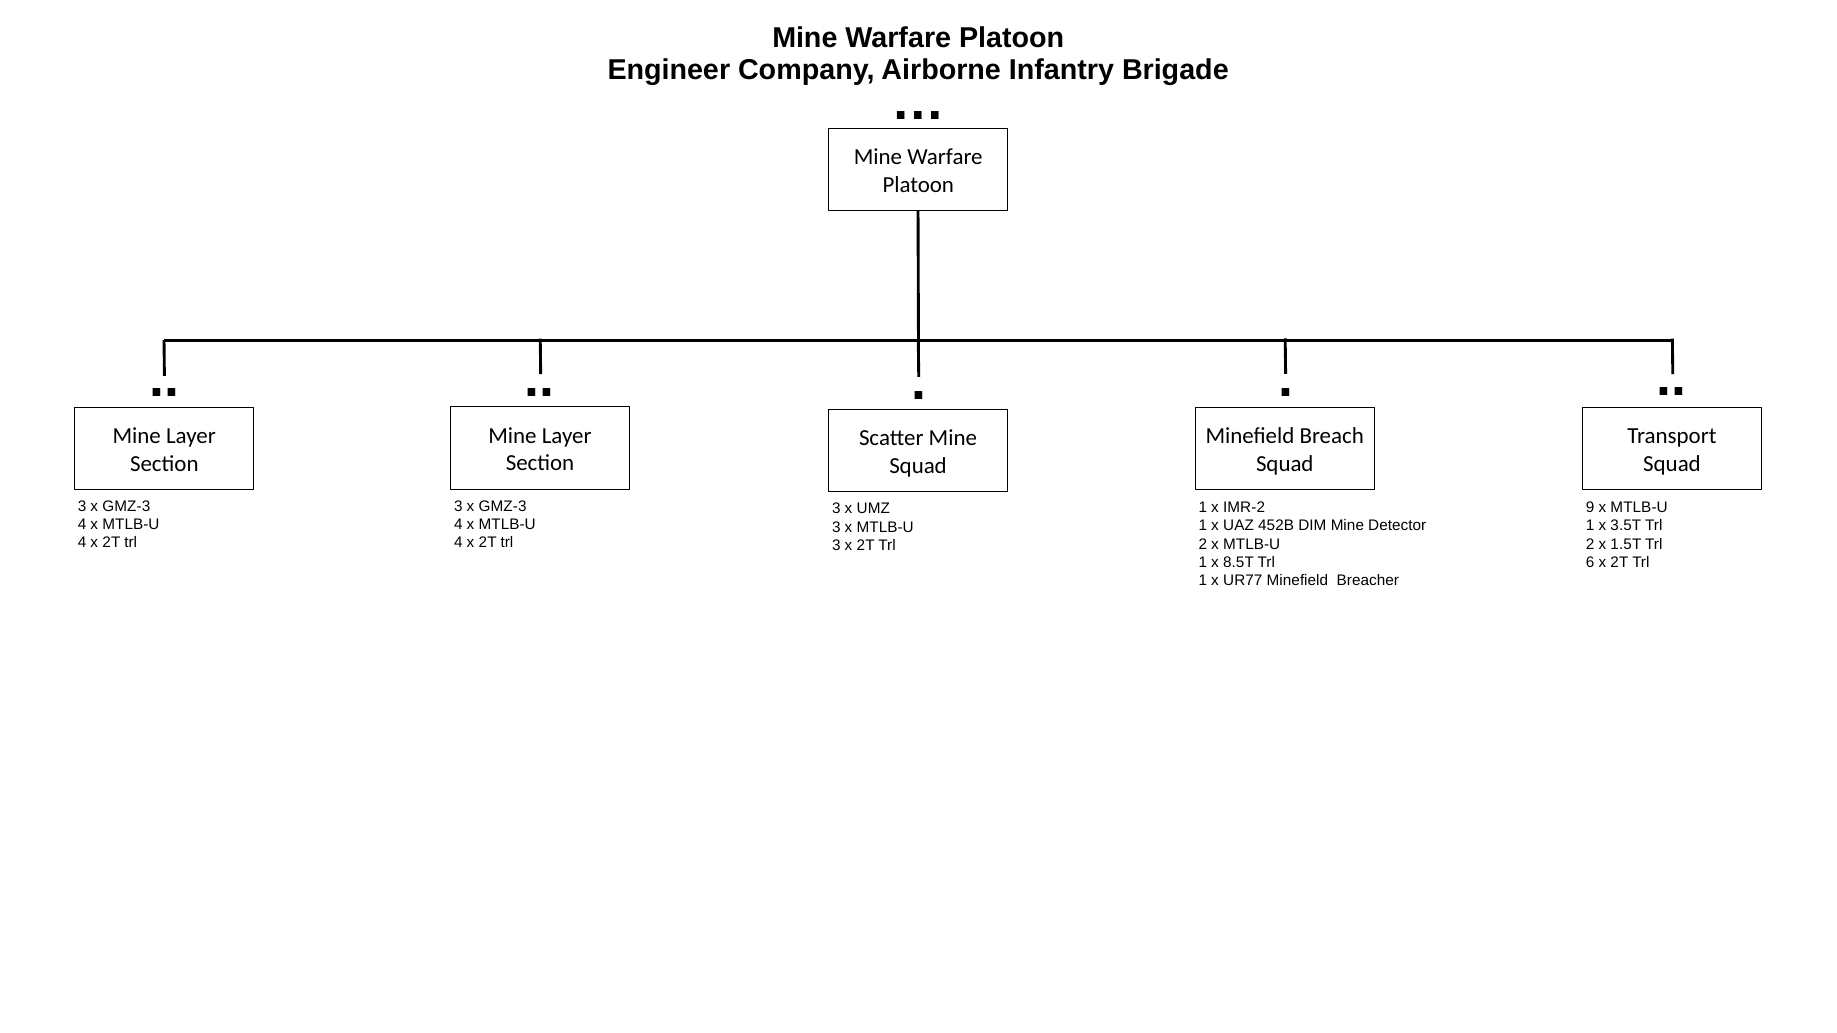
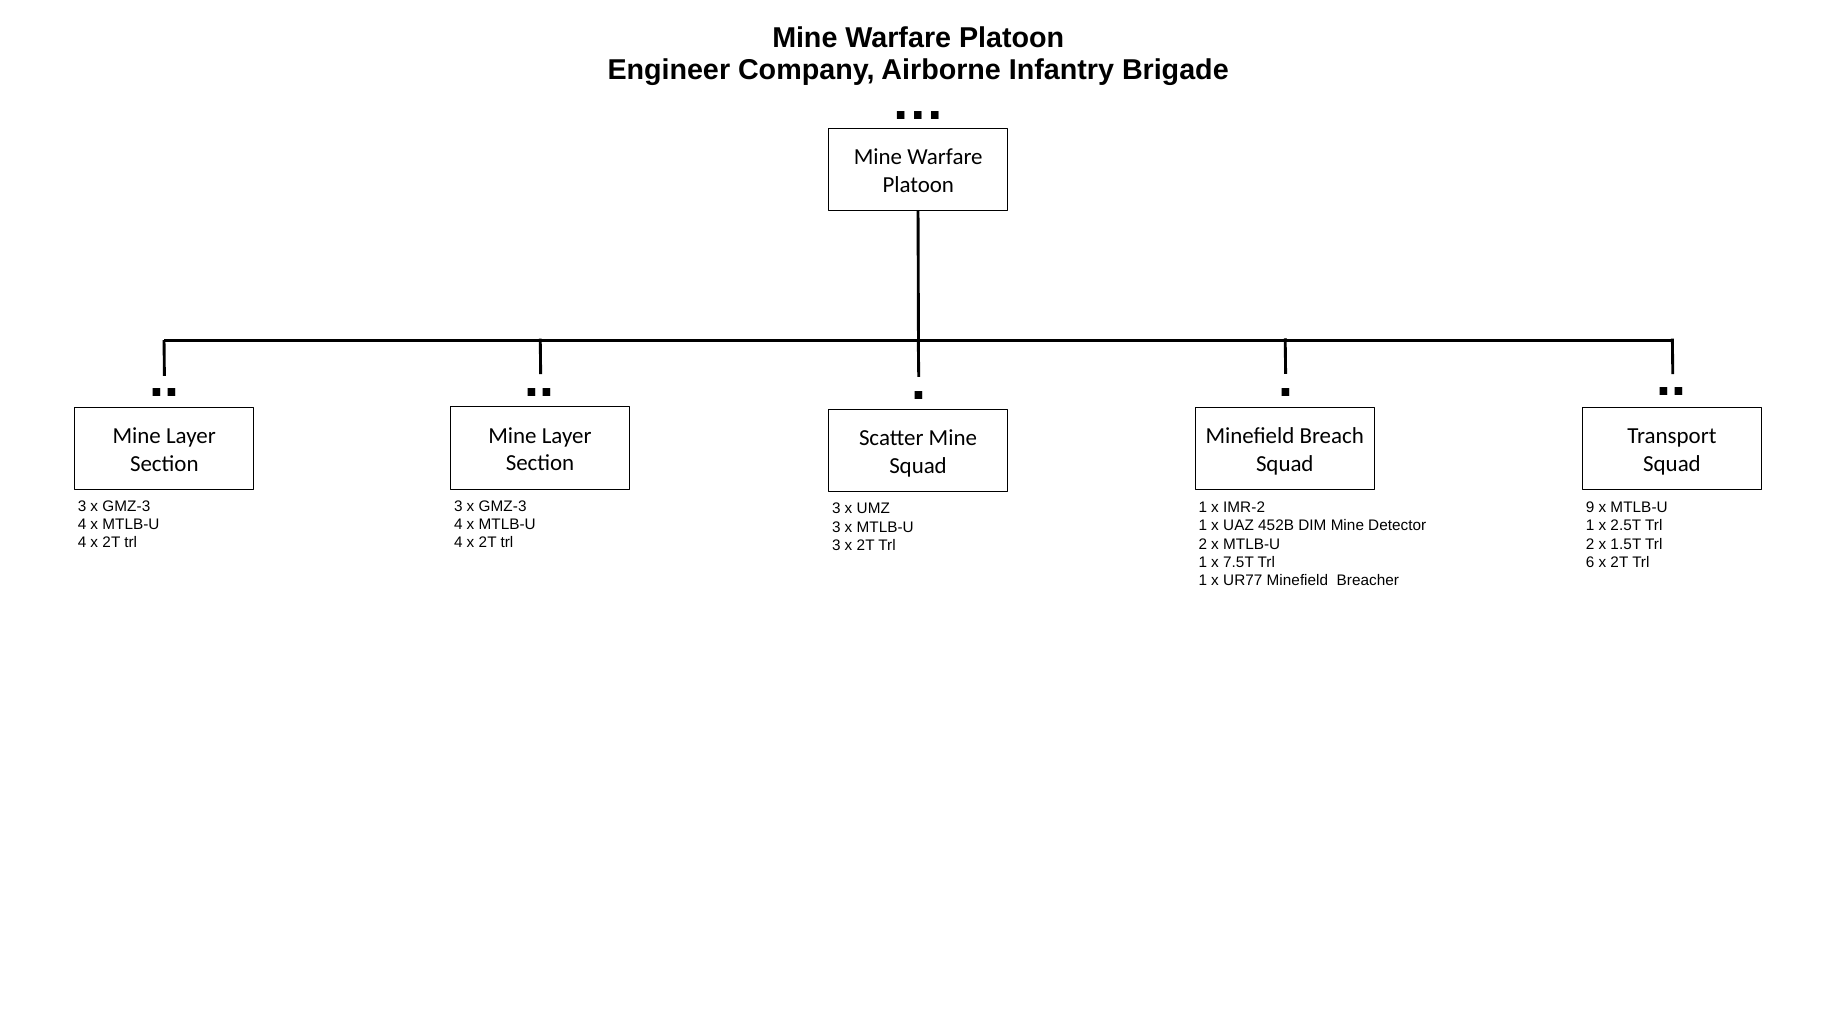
3.5T: 3.5T -> 2.5T (1626, 526)
8.5T: 8.5T -> 7.5T (1238, 563)
